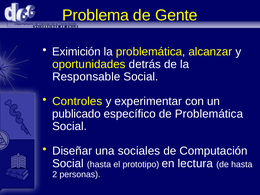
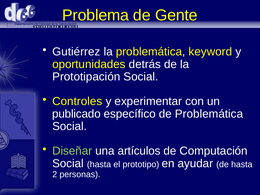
Eximición: Eximición -> Gutiérrez (76, 52)
alcanzar: alcanzar -> keyword (210, 52)
Responsable: Responsable -> Prototipación (86, 77)
Diseñar colour: white -> light green (72, 151)
sociales: sociales -> artículos (139, 151)
lectura: lectura -> ayudar (195, 163)
